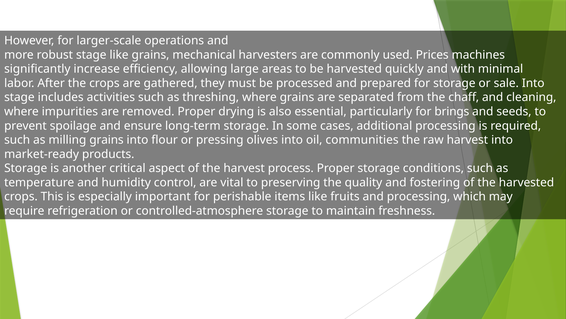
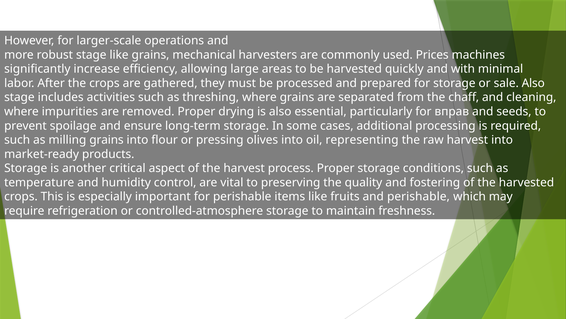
sale Into: Into -> Also (533, 83)
brings: brings -> вправ (452, 111)
communities: communities -> representing (362, 140)
and processing: processing -> perishable (418, 196)
